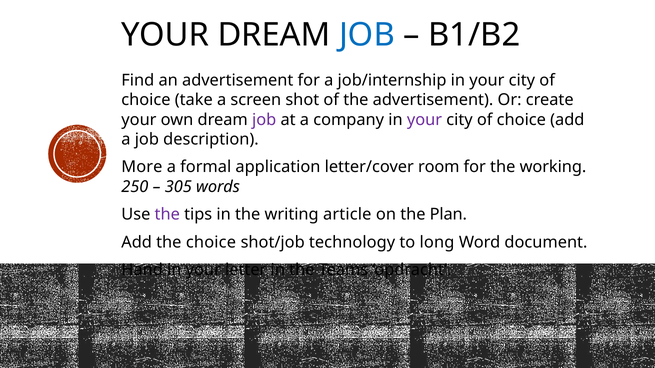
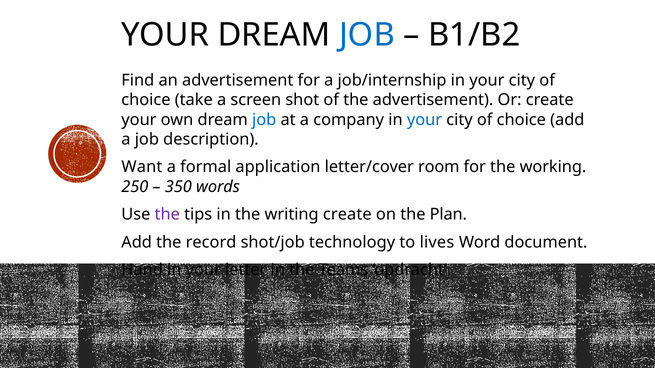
job colour: purple -> blue (264, 120)
your colour: purple -> blue (425, 120)
More: More -> Want (142, 167)
305: 305 -> 350 (178, 187)
writing article: article -> create (347, 215)
the choice: choice -> record (211, 243)
long: long -> lives (437, 243)
